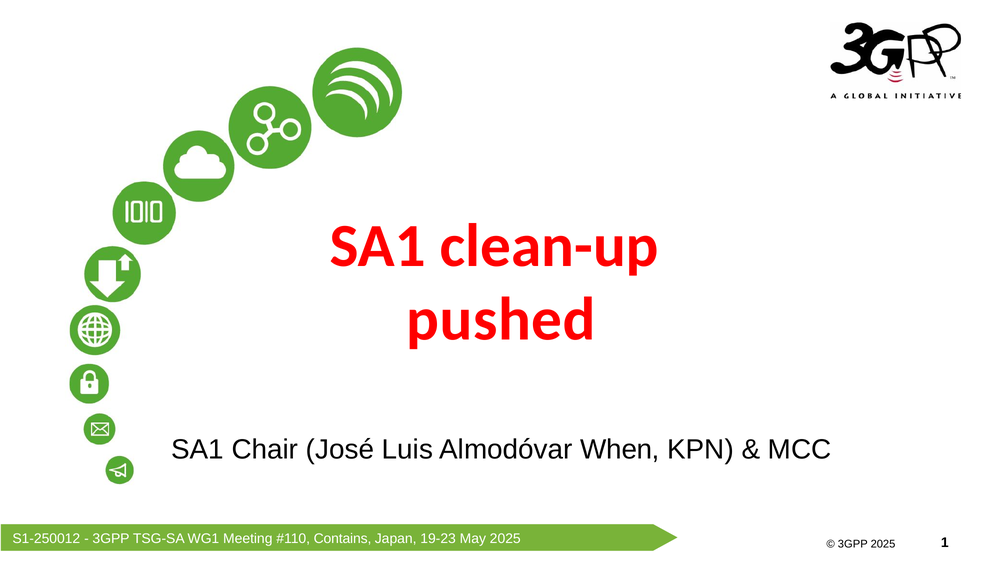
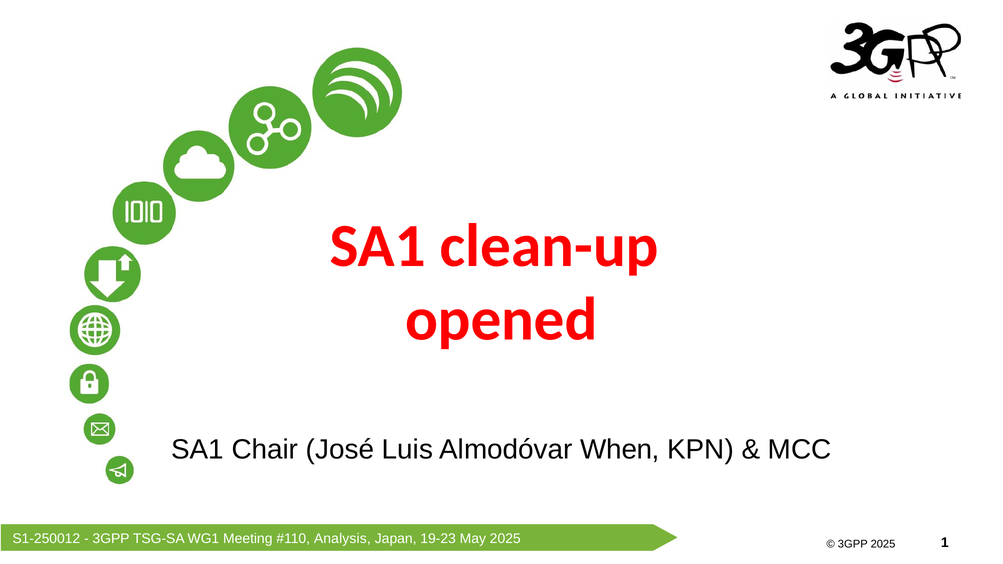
pushed: pushed -> opened (501, 320)
Contains: Contains -> Analysis (342, 539)
